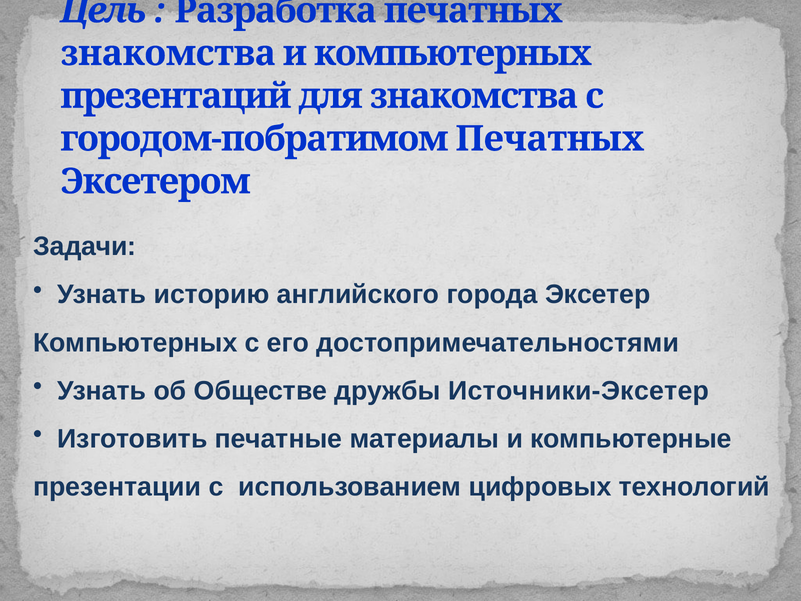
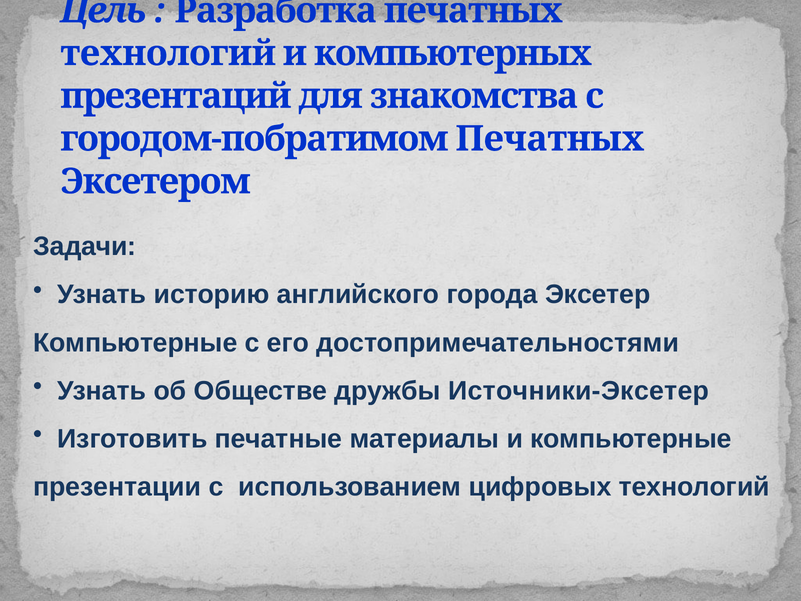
знакомства: знакомства -> технологий (168, 53)
Компьютерных: Компьютерных -> Компьютерные (135, 343)
